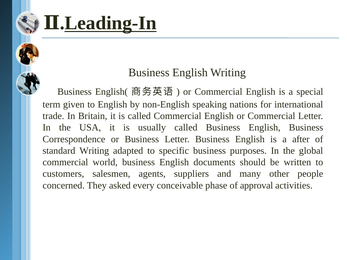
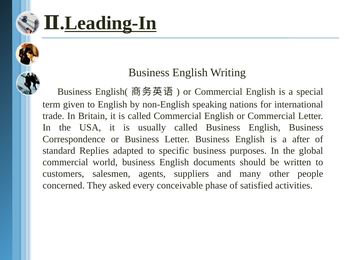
standard Writing: Writing -> Replies (94, 151)
approval: approval -> satisfied (256, 186)
